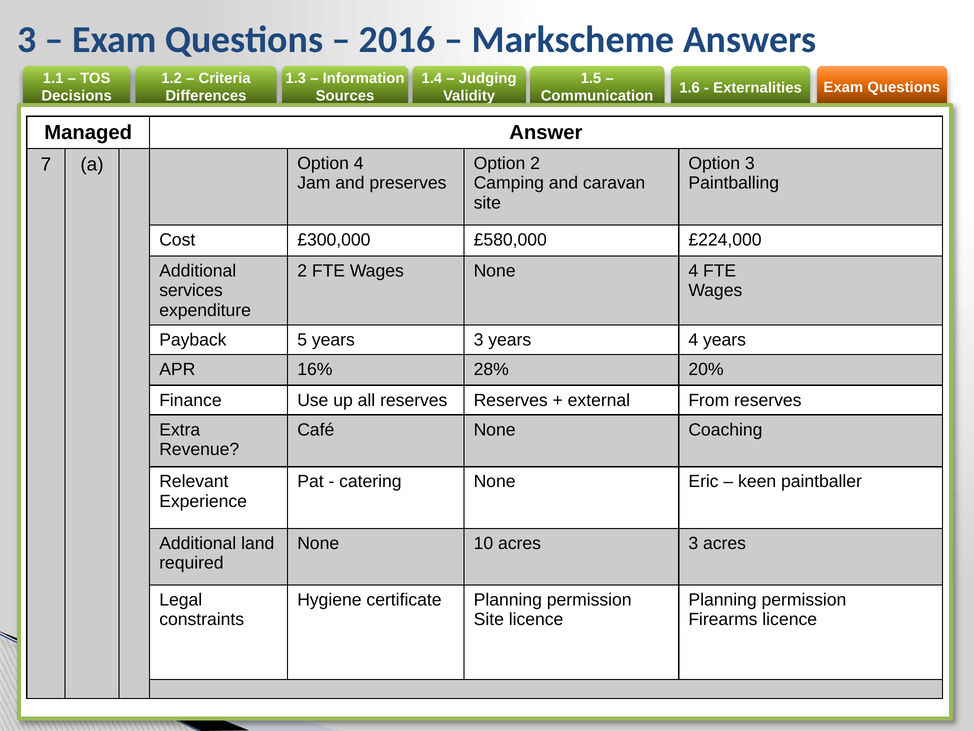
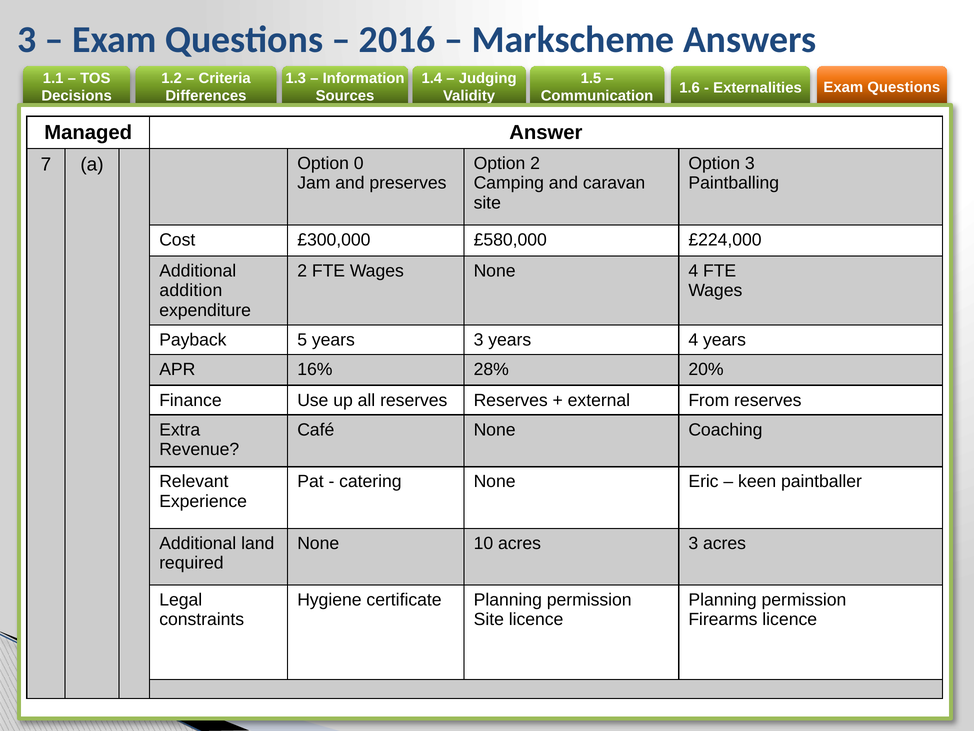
Option 4: 4 -> 0 (359, 163)
services: services -> addition (191, 290)
